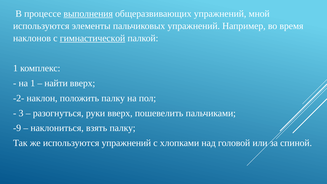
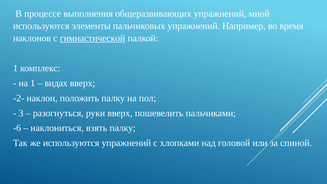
выполнения underline: present -> none (88, 14)
найти: найти -> видах (56, 83)
-9: -9 -> -6 (17, 128)
